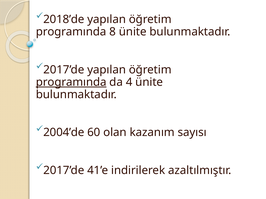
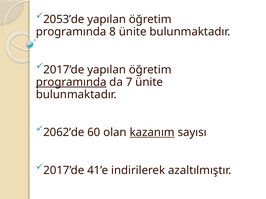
2018’de: 2018’de -> 2053’de (64, 19)
4: 4 -> 7 (129, 82)
2004’de: 2004’de -> 2062’de (64, 133)
kazanım underline: none -> present (152, 133)
